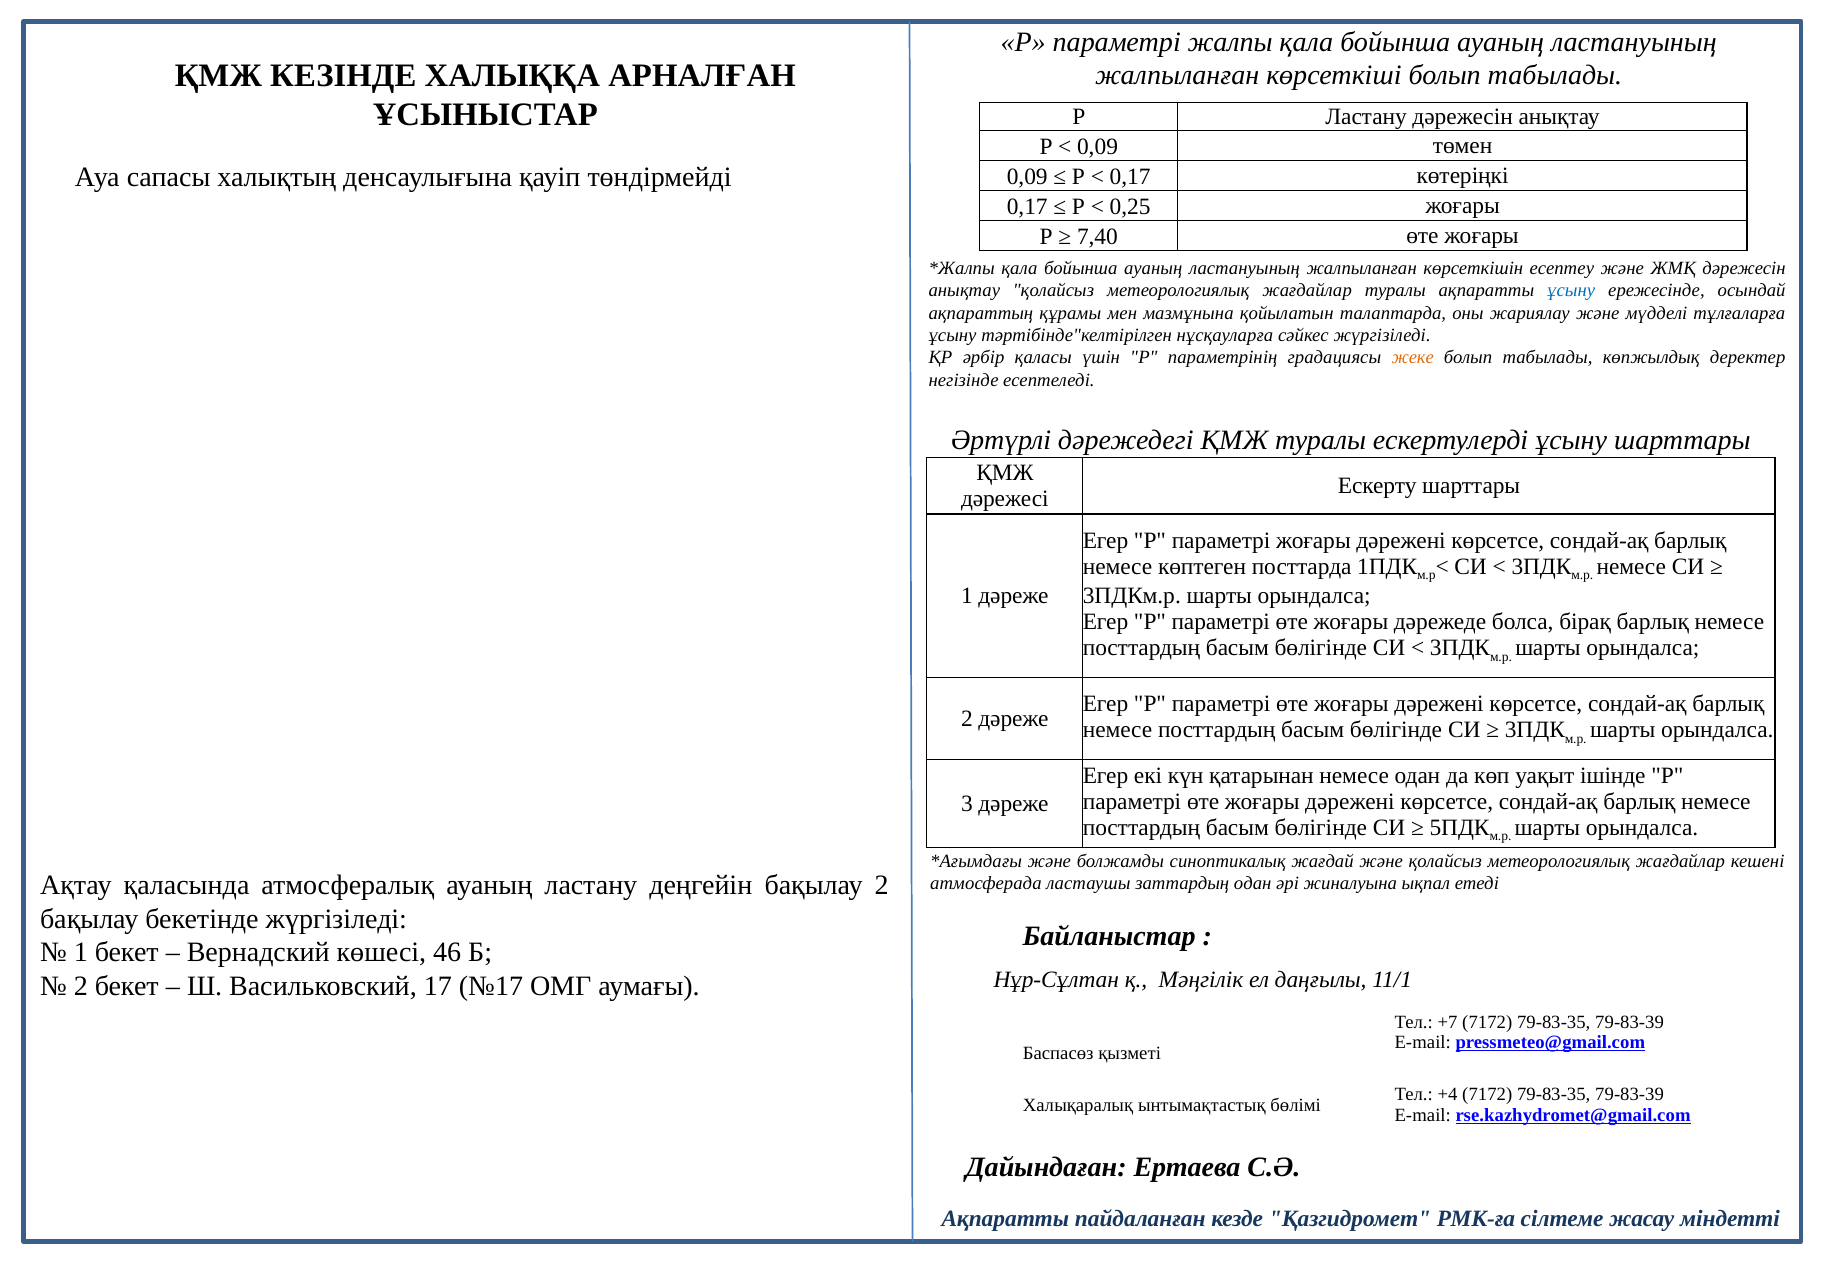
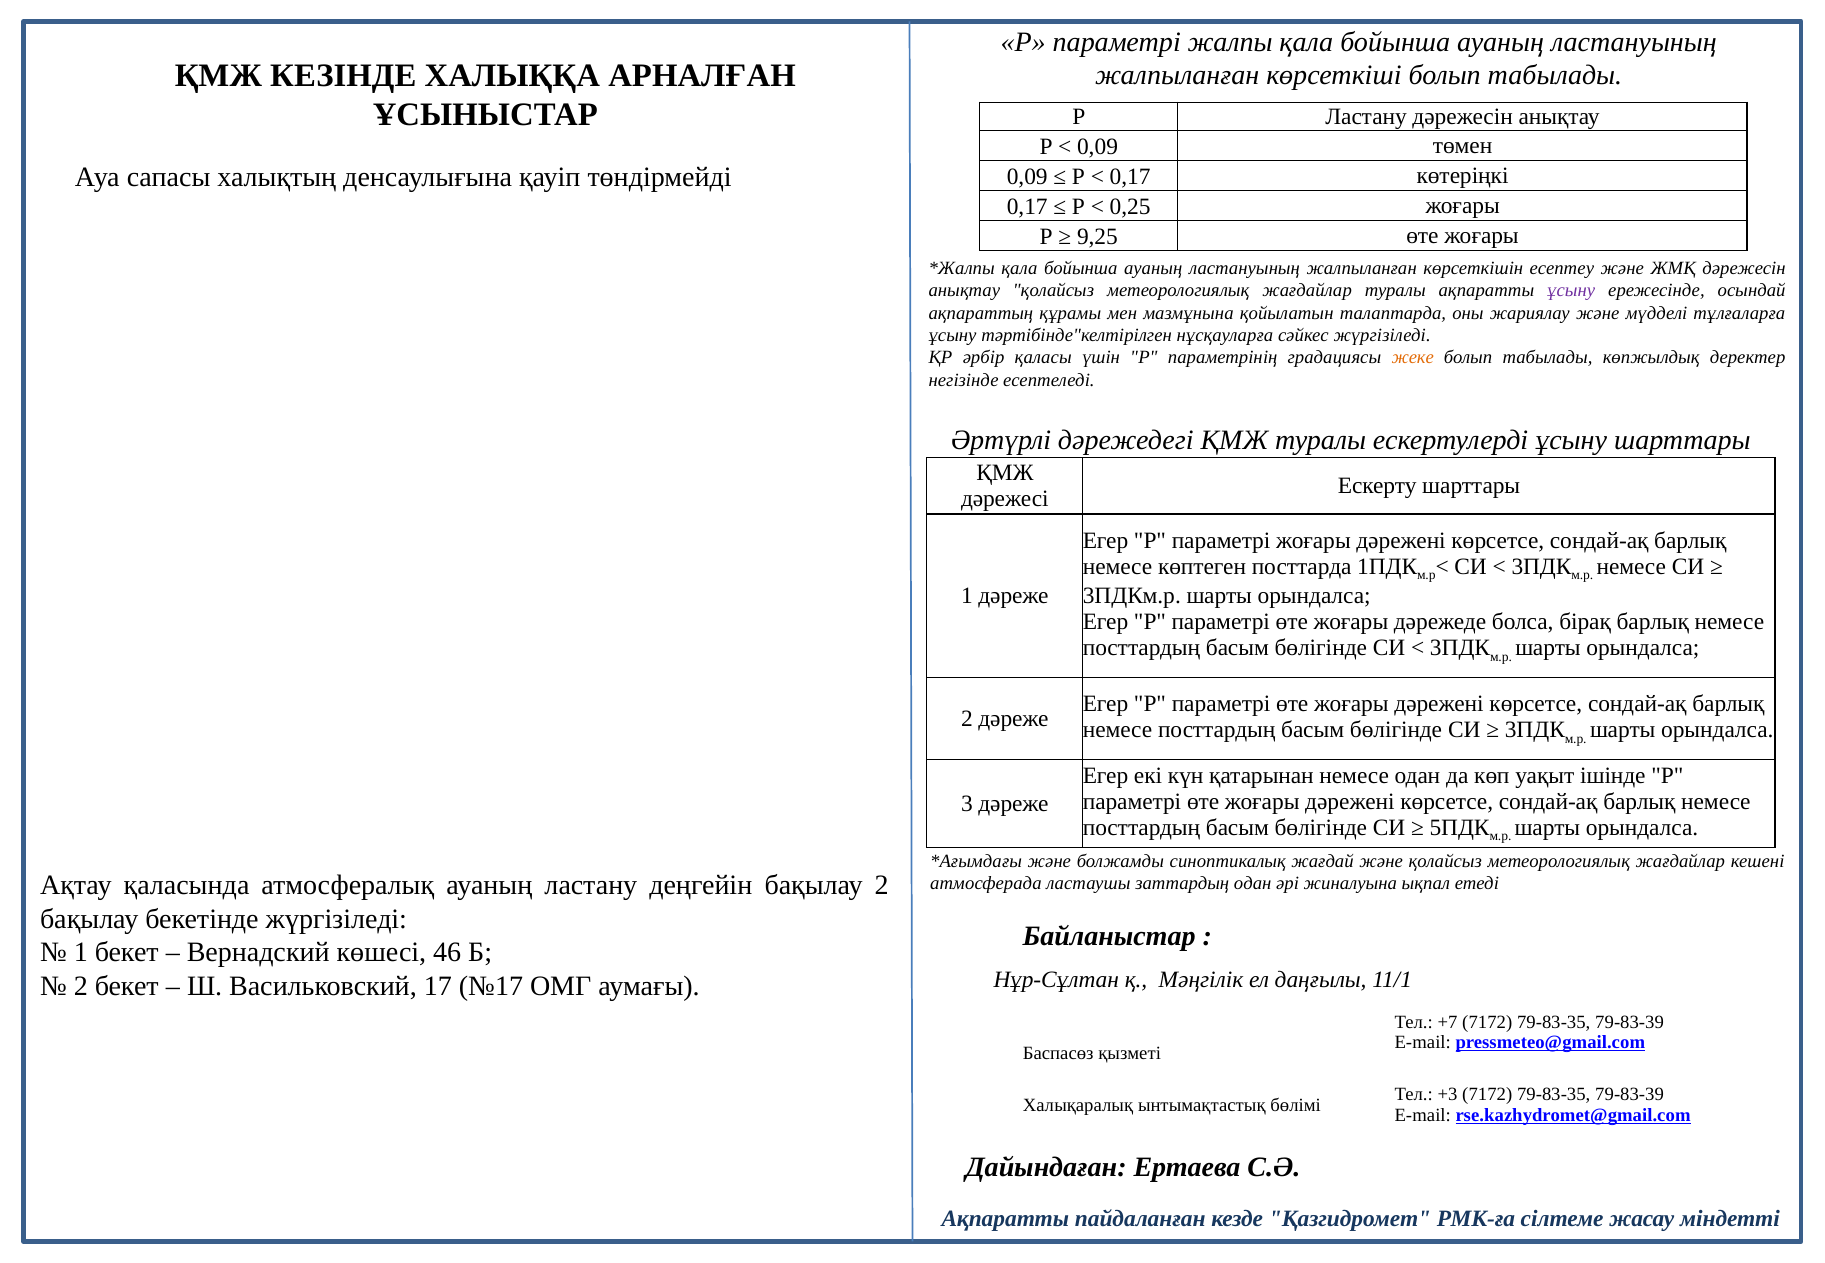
7,40: 7,40 -> 9,25 (1097, 237)
ұсыну colour: blue -> purple (1571, 291)
+4: +4 -> +3 (1447, 1095)
